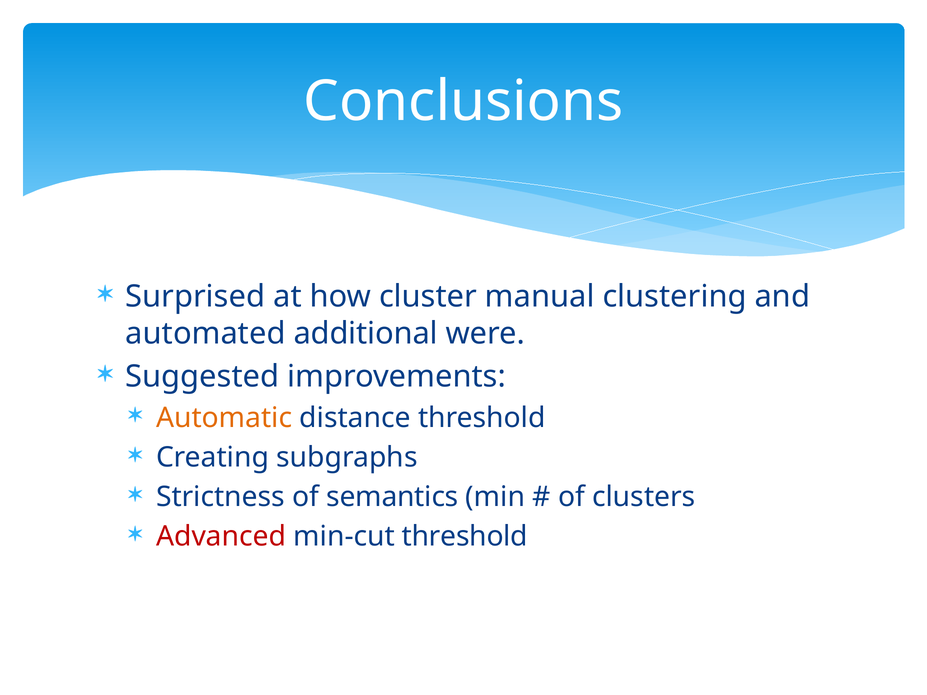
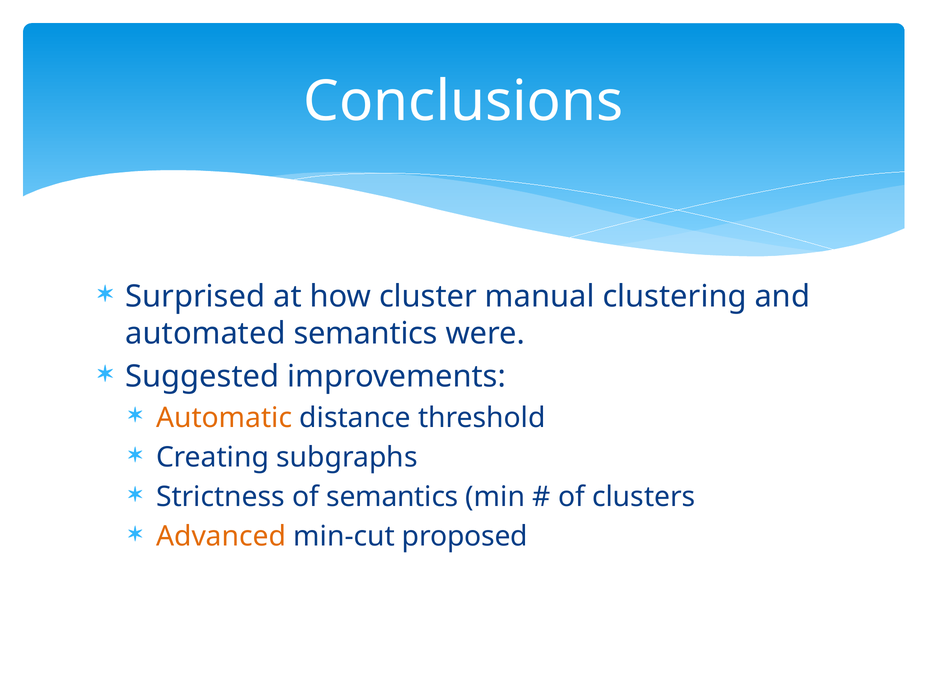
automated additional: additional -> semantics (366, 334)
Advanced colour: red -> orange (221, 537)
min-cut threshold: threshold -> proposed (465, 537)
